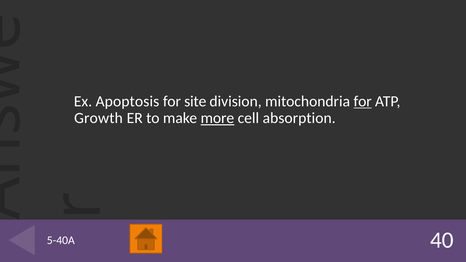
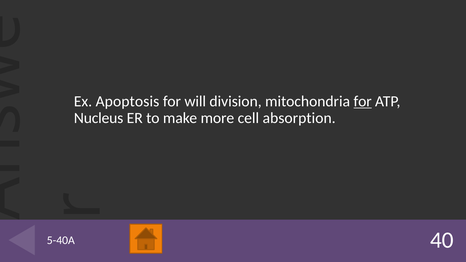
site: site -> will (195, 101)
Growth: Growth -> Nucleus (99, 118)
more underline: present -> none (217, 118)
